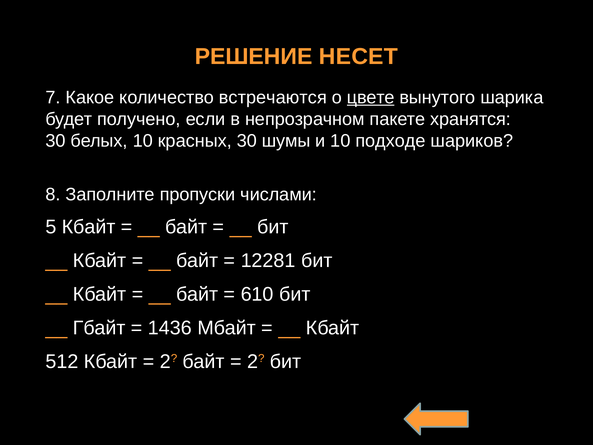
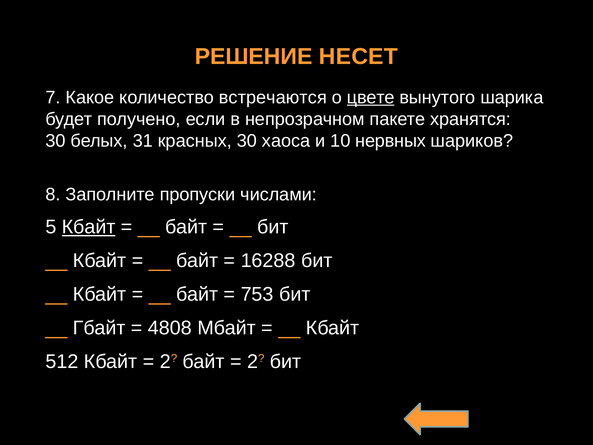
белых 10: 10 -> 31 (143, 141)
шумы: шумы -> хаоса (286, 141)
подходе: подходе -> нервных (391, 141)
Кбайт underline: none -> present (89, 227)
12281: 12281 -> 16288 (268, 261)
610: 610 -> 753 (257, 294)
1436: 1436 -> 4808 (170, 328)
